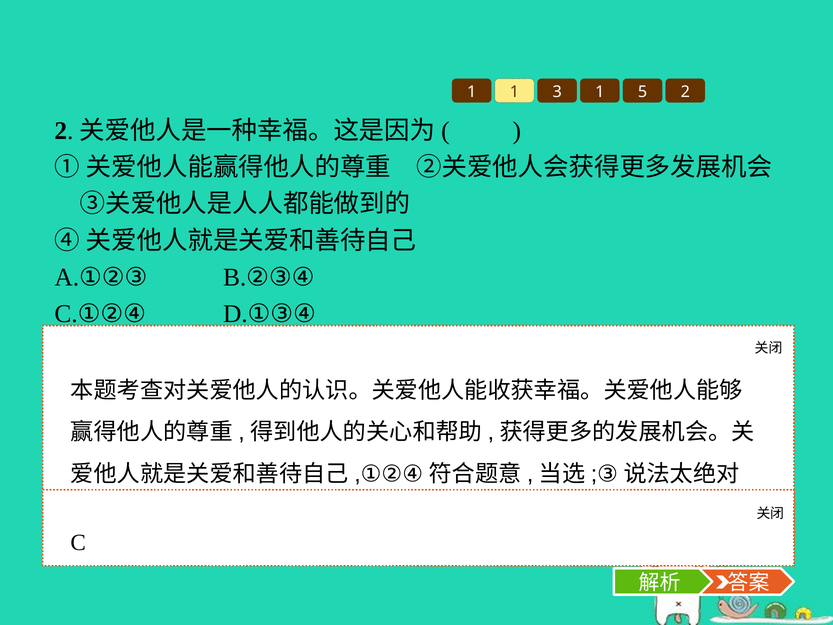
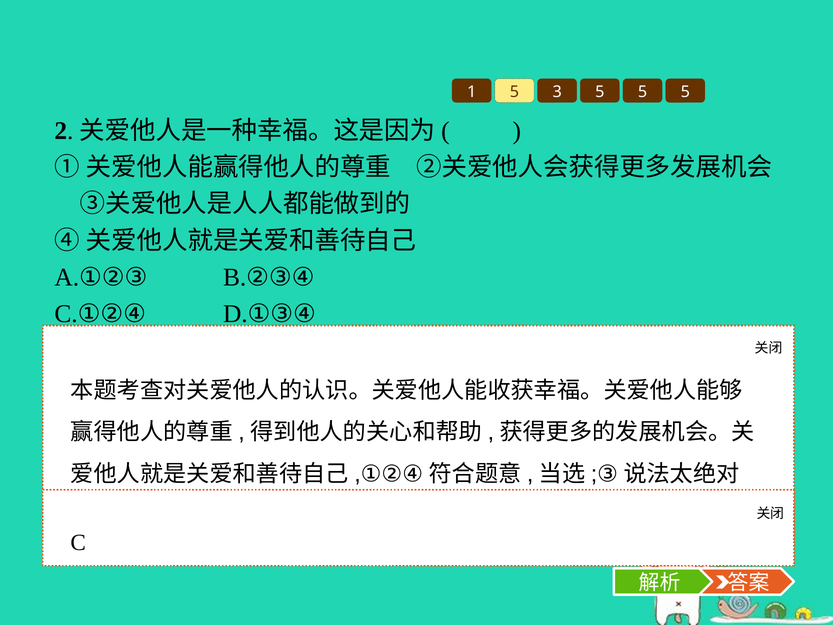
1 1: 1 -> 5 (514, 92)
3 1: 1 -> 5 (600, 92)
2: 2 -> 5 (685, 92)
